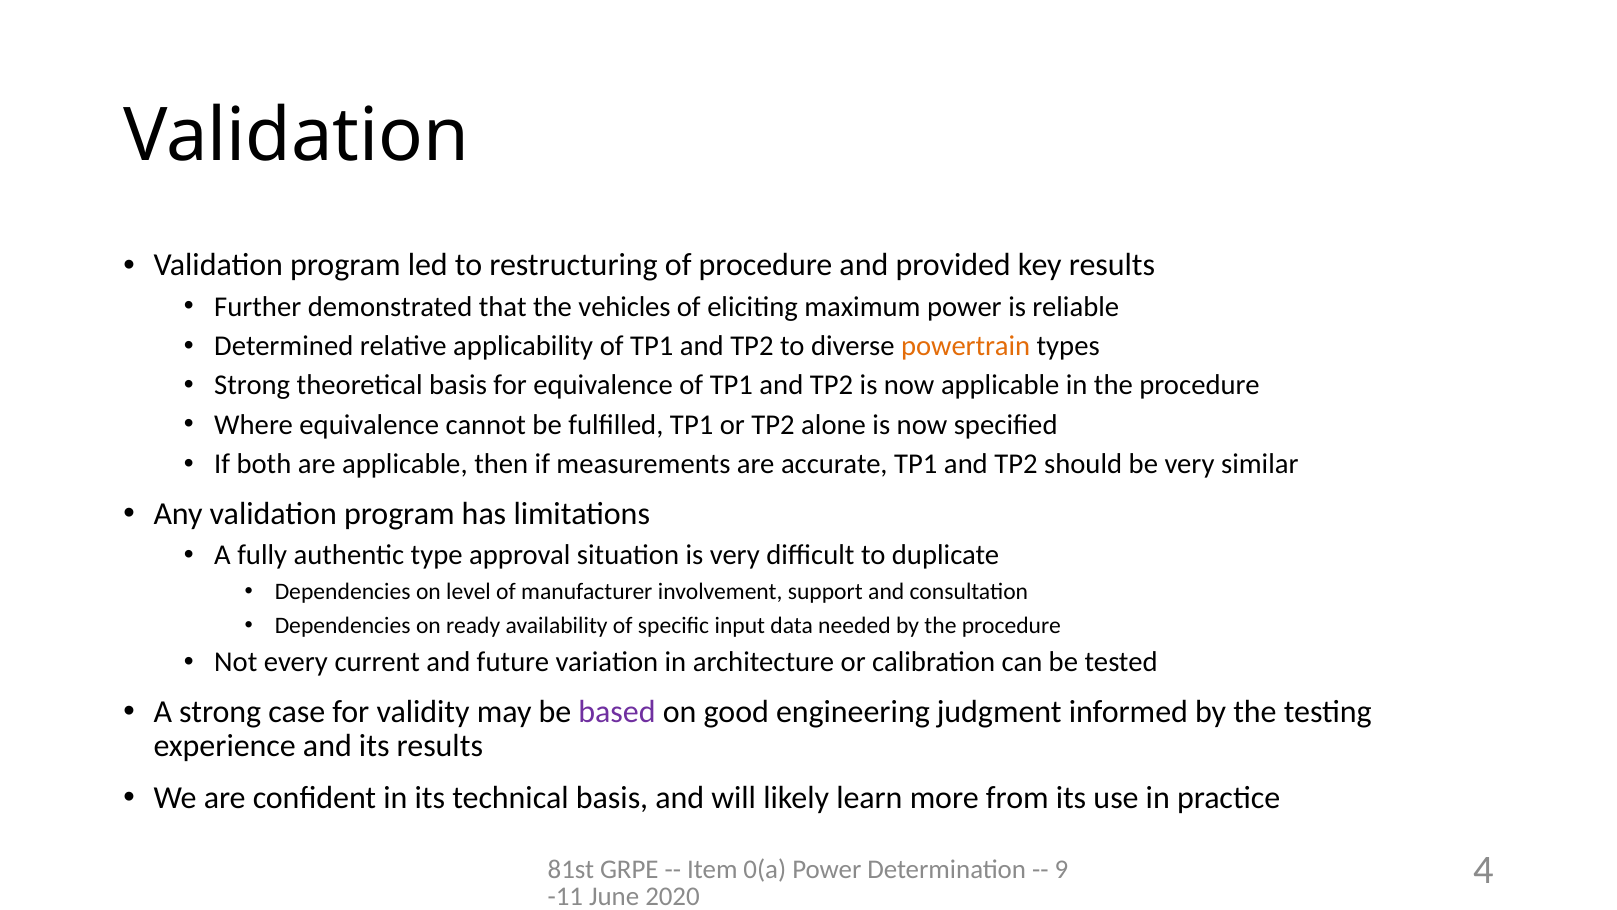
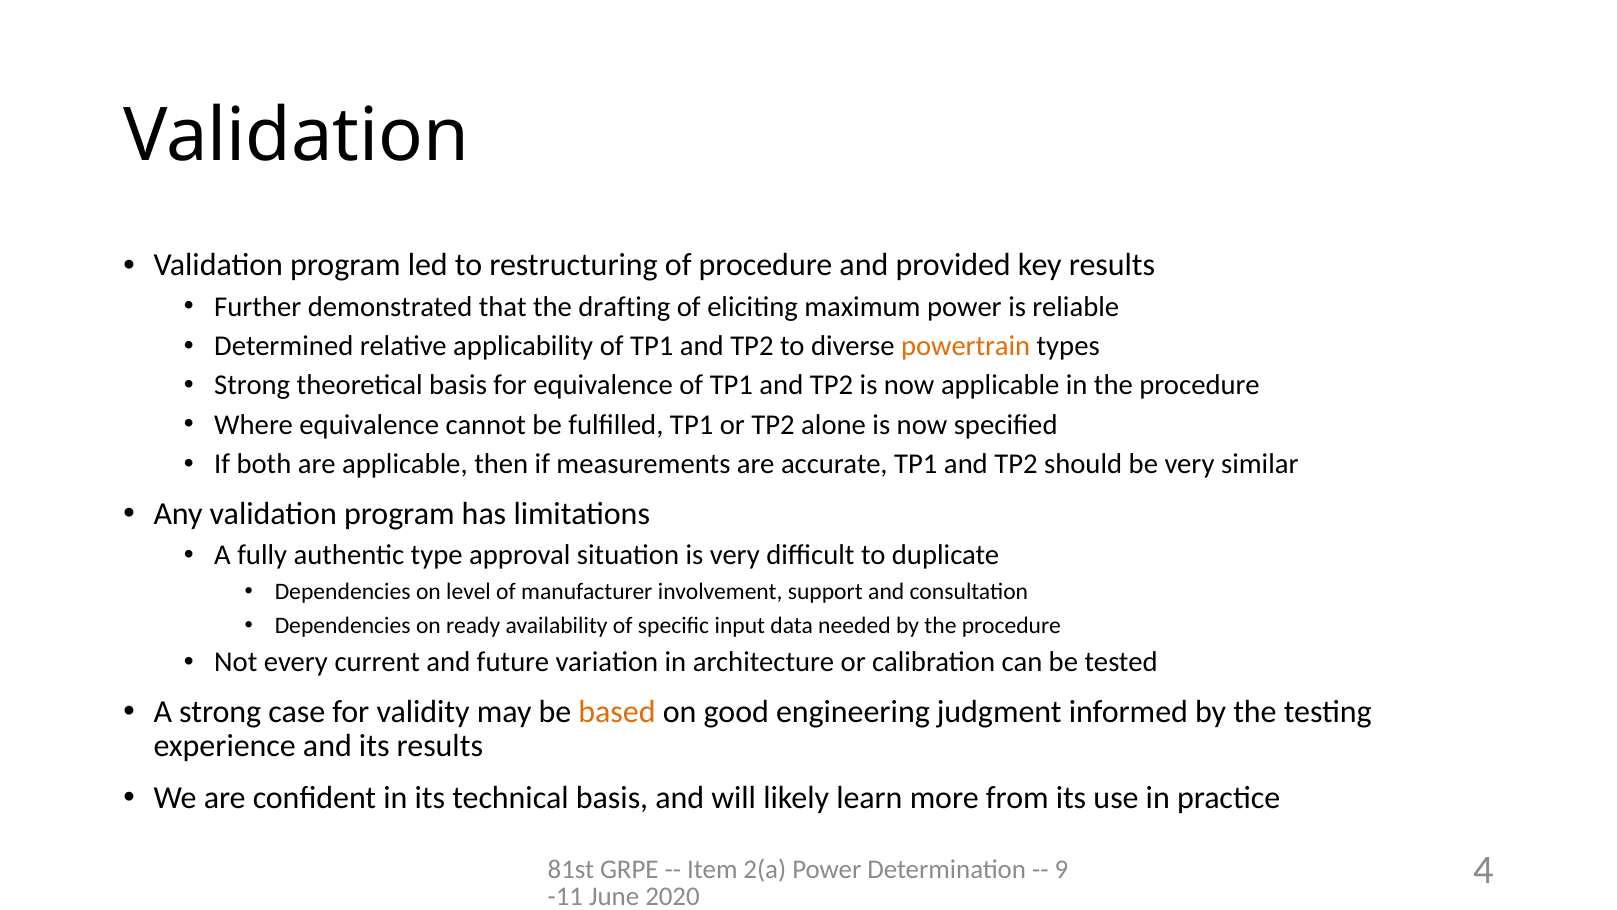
vehicles: vehicles -> drafting (624, 306)
based colour: purple -> orange (617, 711)
0(a: 0(a -> 2(a (765, 869)
